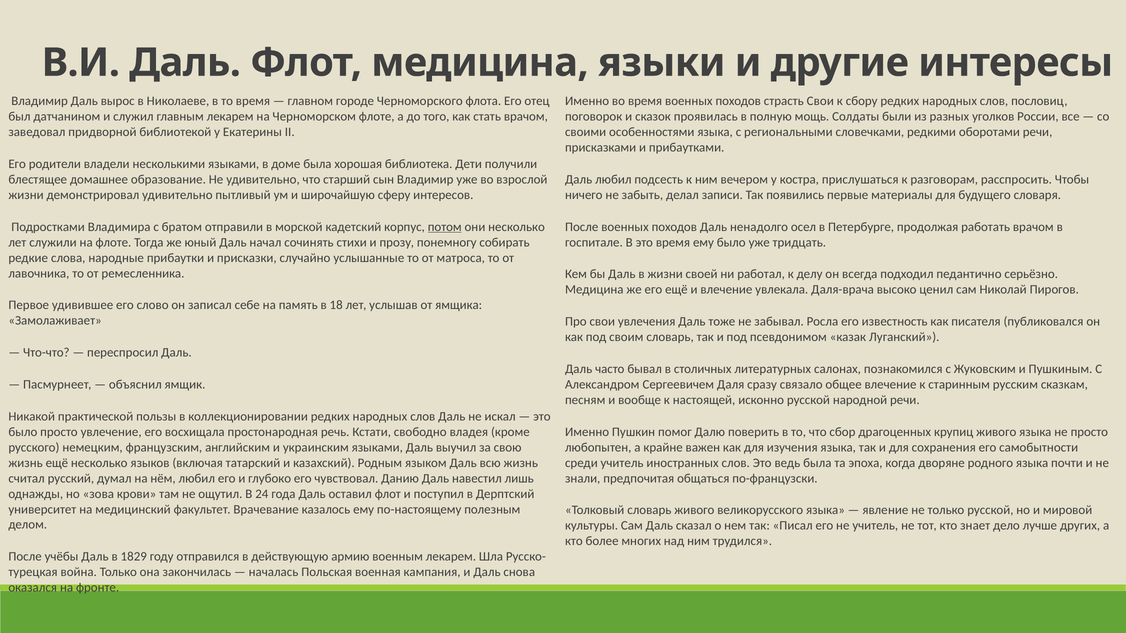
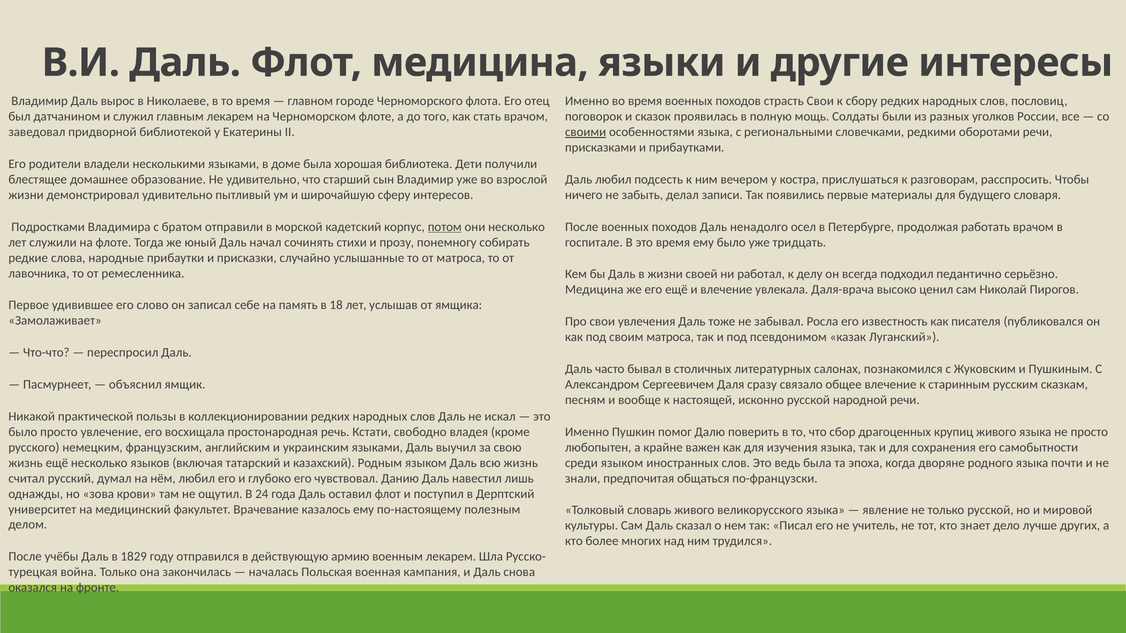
своими underline: none -> present (586, 132)
своим словарь: словарь -> матроса (670, 337)
среди учитель: учитель -> языком (622, 463)
